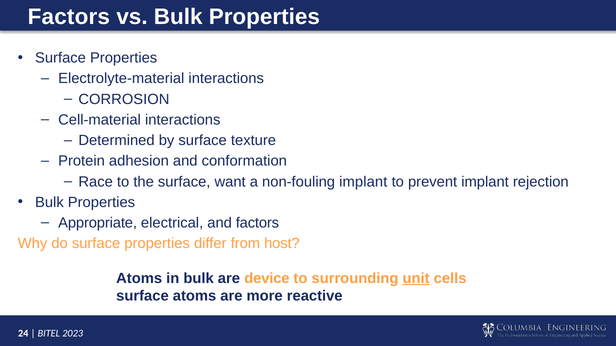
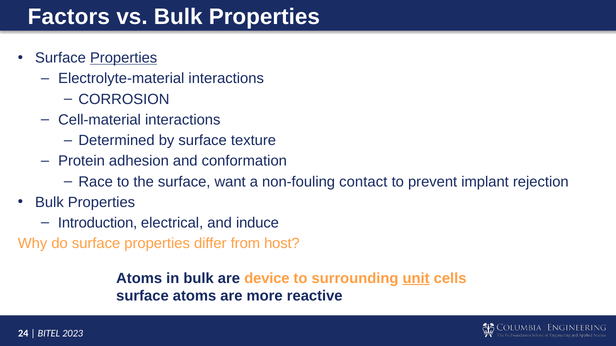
Properties underline: none -> present (124, 58)
non-fouling implant: implant -> contact (363, 182)
Appropriate: Appropriate -> Introduction (98, 223)
and factors: factors -> induce (257, 223)
